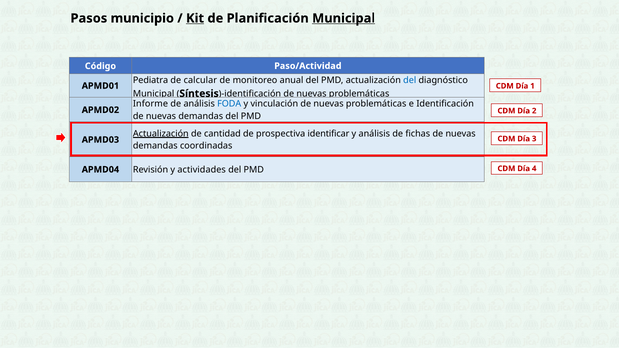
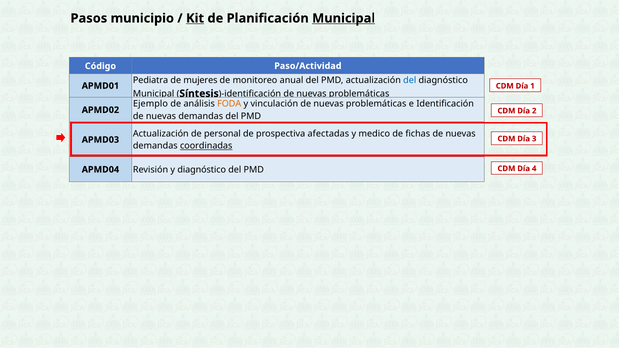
calcular: calcular -> mujeres (200, 80)
Informe: Informe -> Ejemplo (150, 104)
FODA colour: blue -> orange (229, 104)
Actualización underline: present -> none (161, 134)
cantidad: cantidad -> personal (222, 134)
identificar: identificar -> afectadas (328, 134)
y análisis: análisis -> medico (374, 134)
coordinadas underline: none -> present (206, 146)
y actividades: actividades -> diagnóstico (202, 170)
